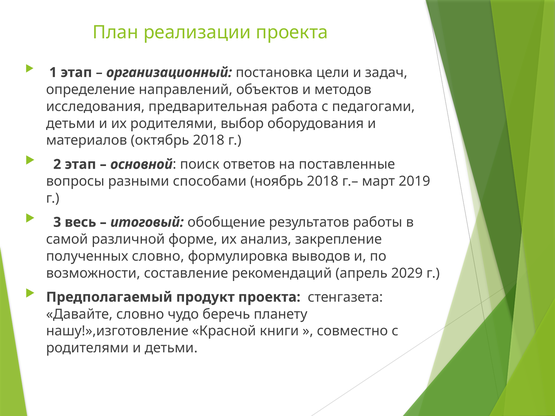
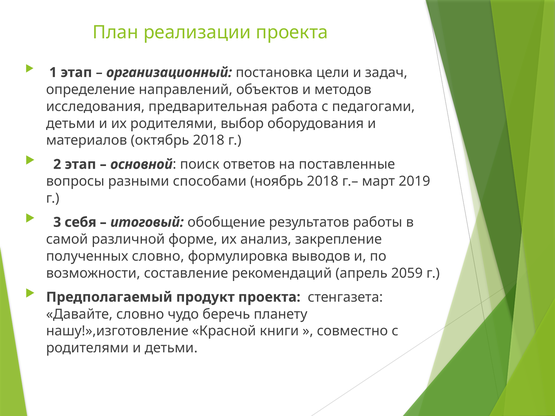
весь: весь -> себя (81, 222)
2029: 2029 -> 2059 (407, 273)
